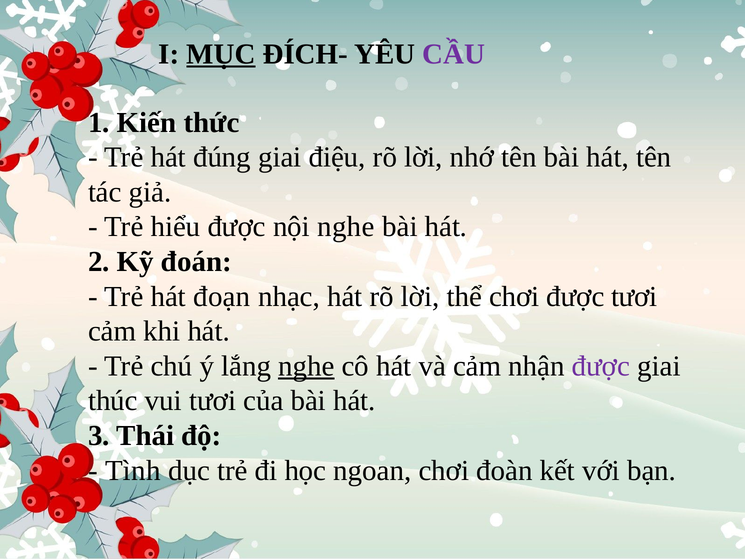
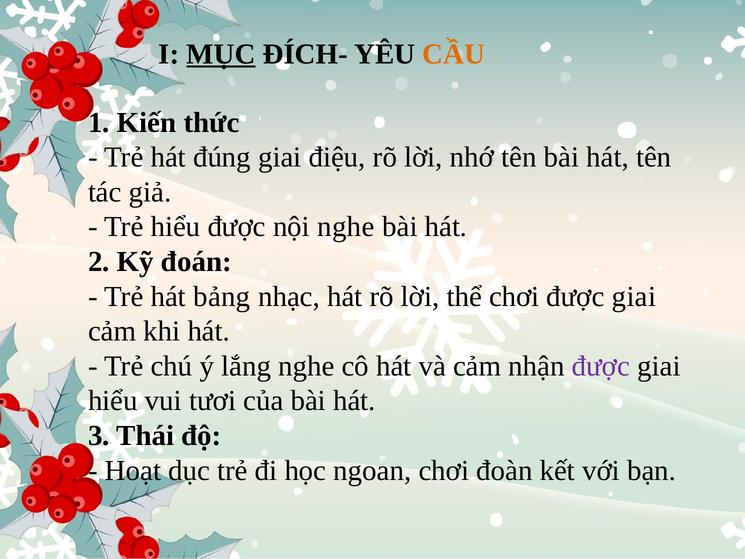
CẦU colour: purple -> orange (454, 54)
đoạn: đoạn -> bảng (222, 296)
tươi: tươi -> giai (634, 296)
nghe underline: present -> none (306, 366)
thúc: thúc -> hiểu (113, 401)
Tình: Tình -> Hoạt (133, 470)
